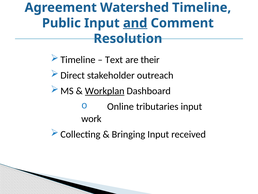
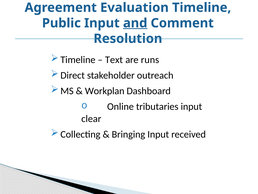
Watershed: Watershed -> Evaluation (134, 8)
their: their -> runs (150, 60)
Workplan underline: present -> none (105, 91)
work: work -> clear (91, 118)
